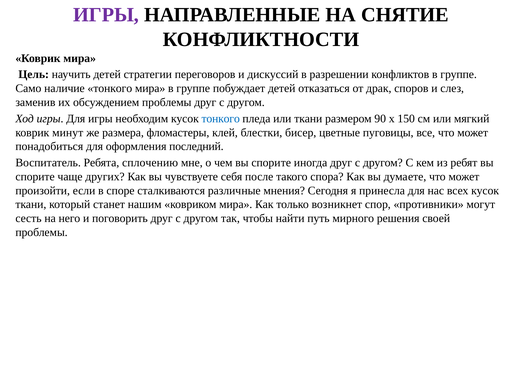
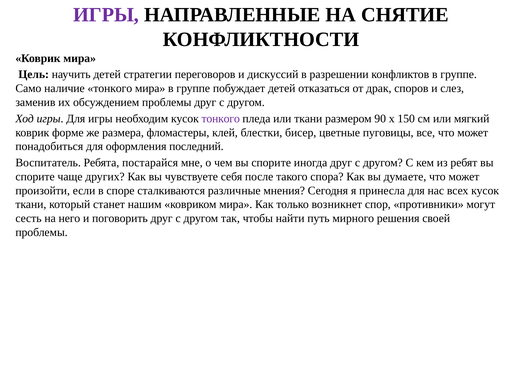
тонкого colour: blue -> purple (221, 118)
минут: минут -> форме (68, 132)
сплочению: сплочению -> постарайся (150, 162)
